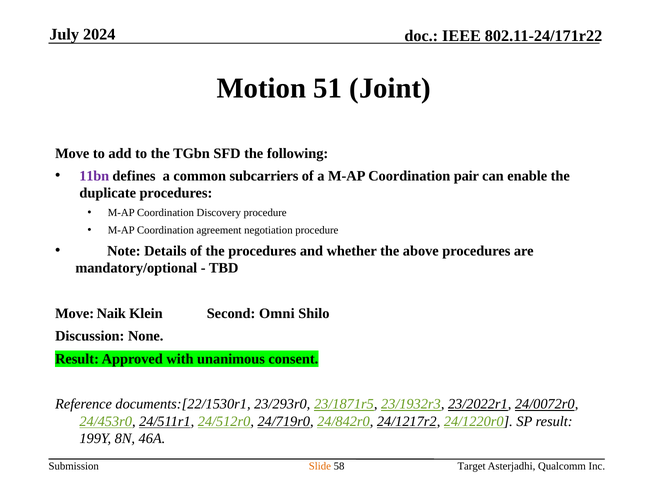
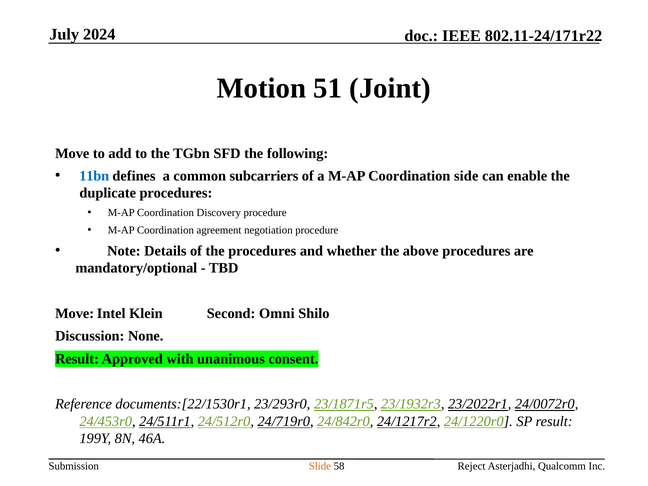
11bn colour: purple -> blue (94, 176)
pair: pair -> side (466, 176)
Naik: Naik -> Intel (111, 313)
Target: Target -> Reject (472, 466)
